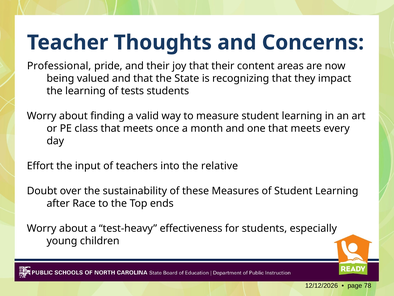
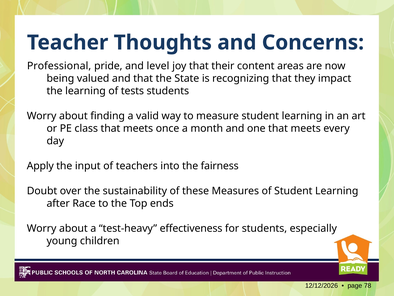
and their: their -> level (158, 66)
Effort: Effort -> Apply (40, 166)
relative: relative -> fairness (220, 166)
